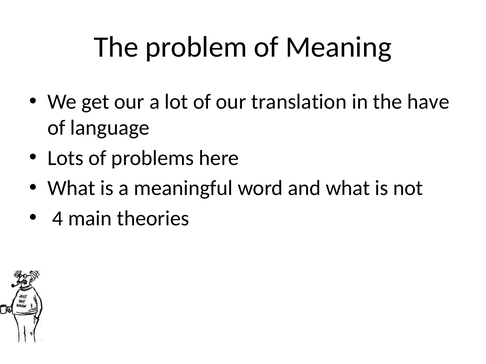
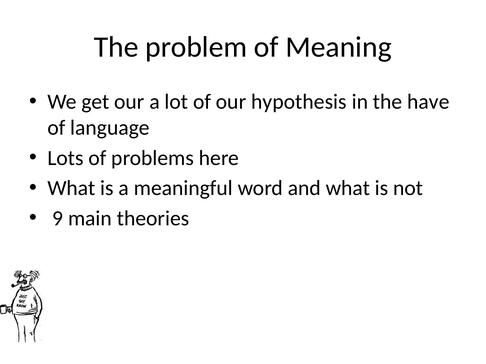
translation: translation -> hypothesis (299, 102)
4: 4 -> 9 (58, 219)
